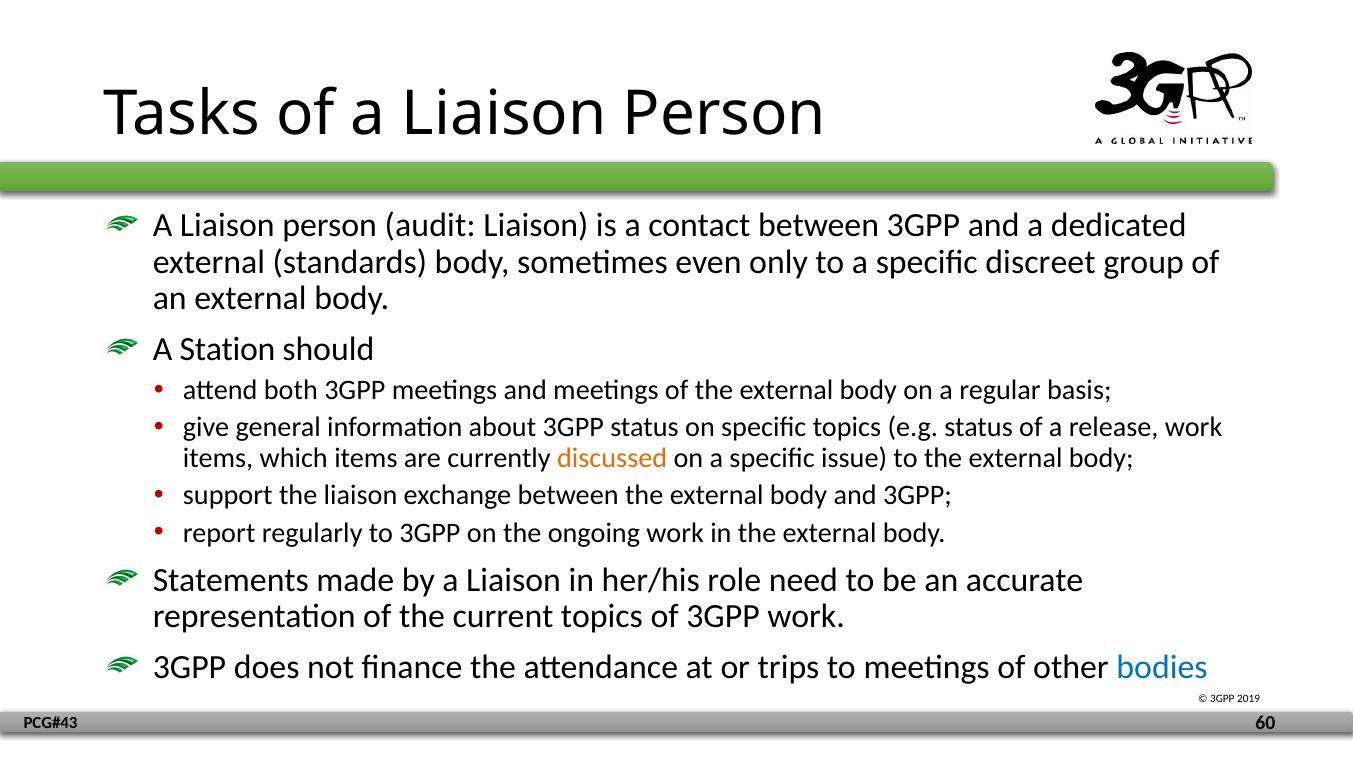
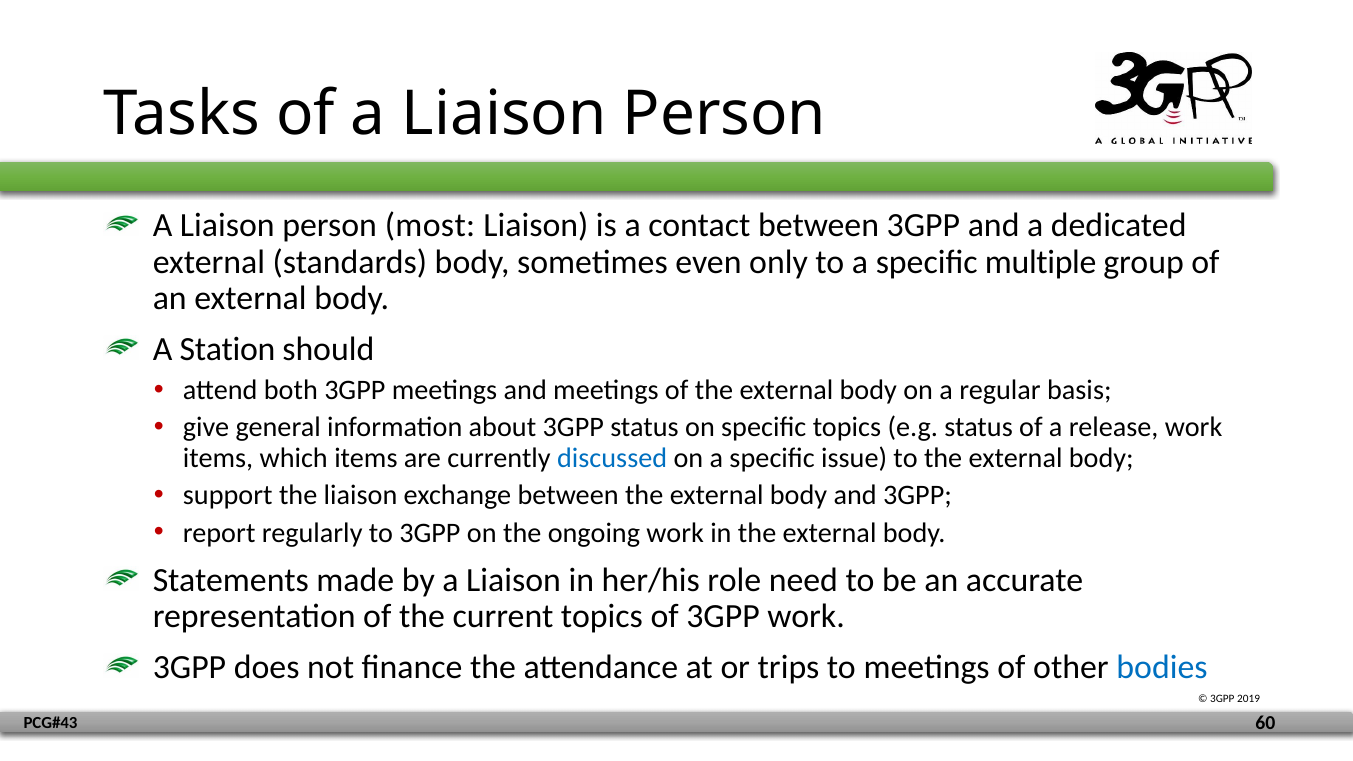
audit: audit -> most (430, 226)
discreet: discreet -> multiple (1041, 262)
discussed colour: orange -> blue (612, 458)
